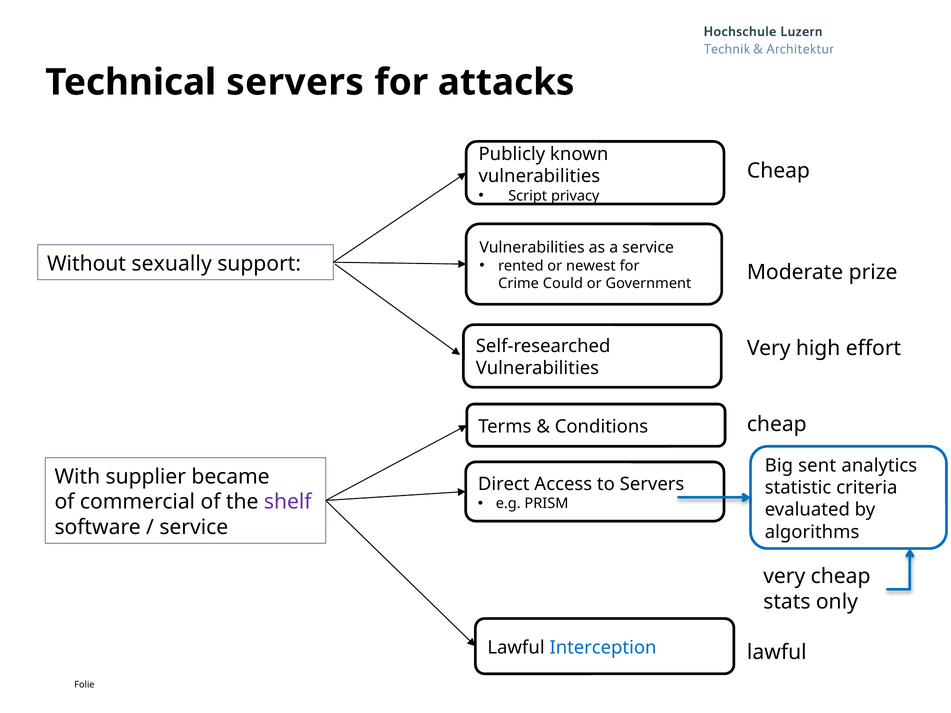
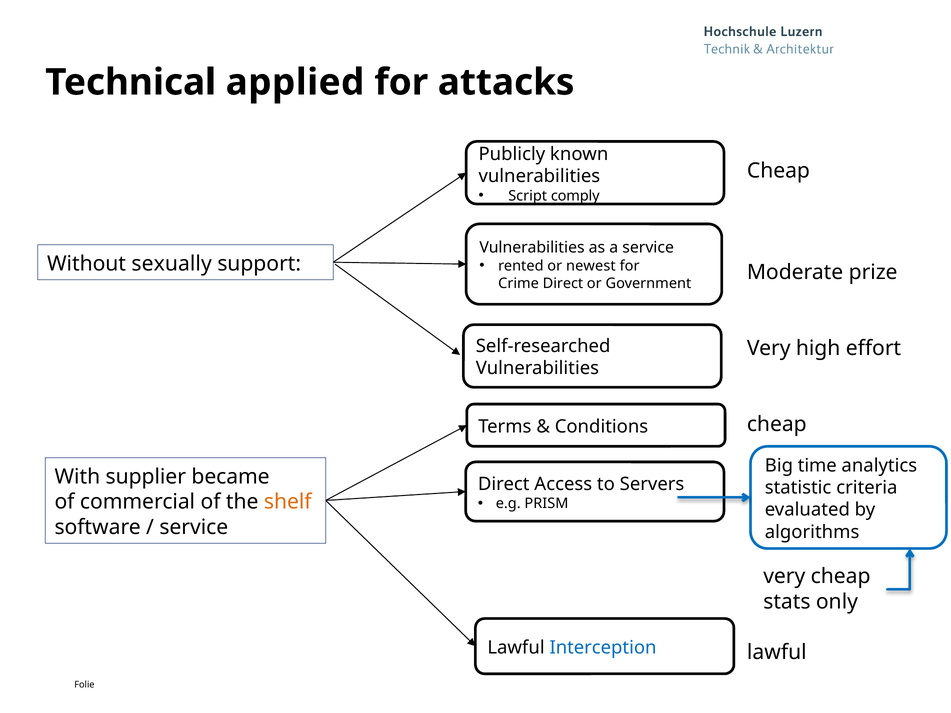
Technical servers: servers -> applied (295, 82)
privacy: privacy -> comply (575, 196)
Crime Could: Could -> Direct (563, 283)
sent: sent -> time (817, 466)
shelf colour: purple -> orange (288, 502)
